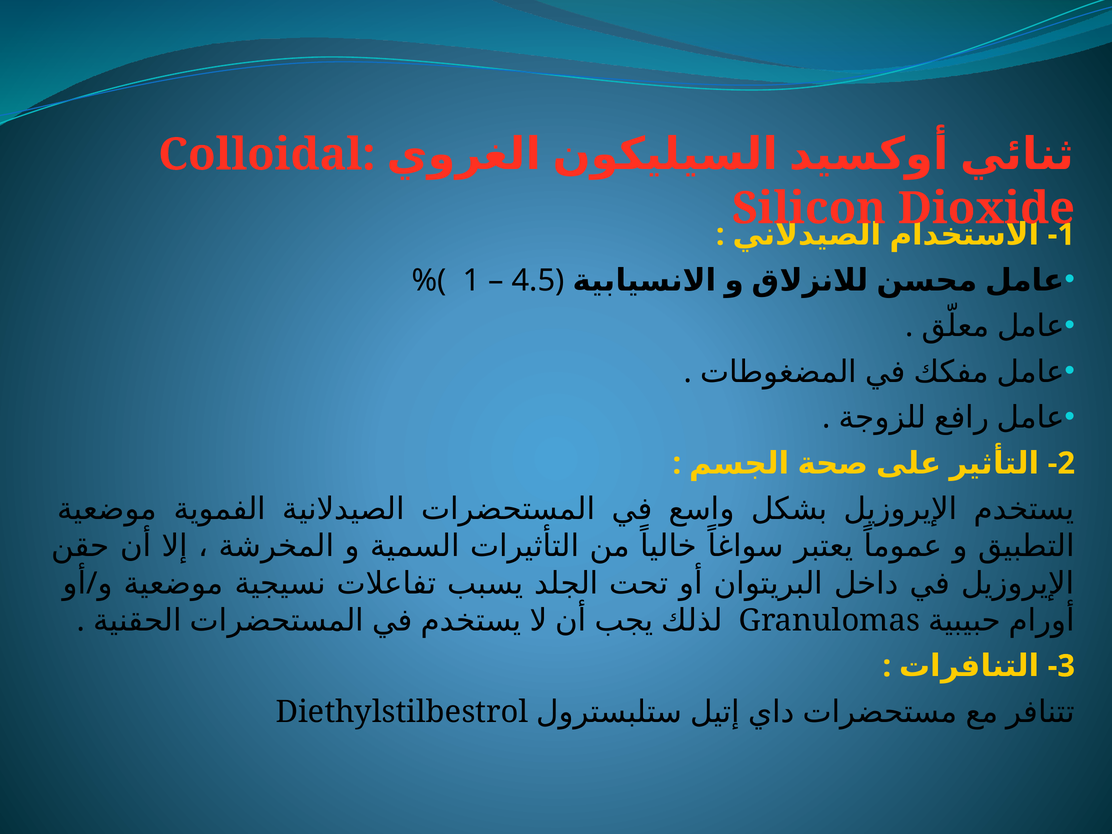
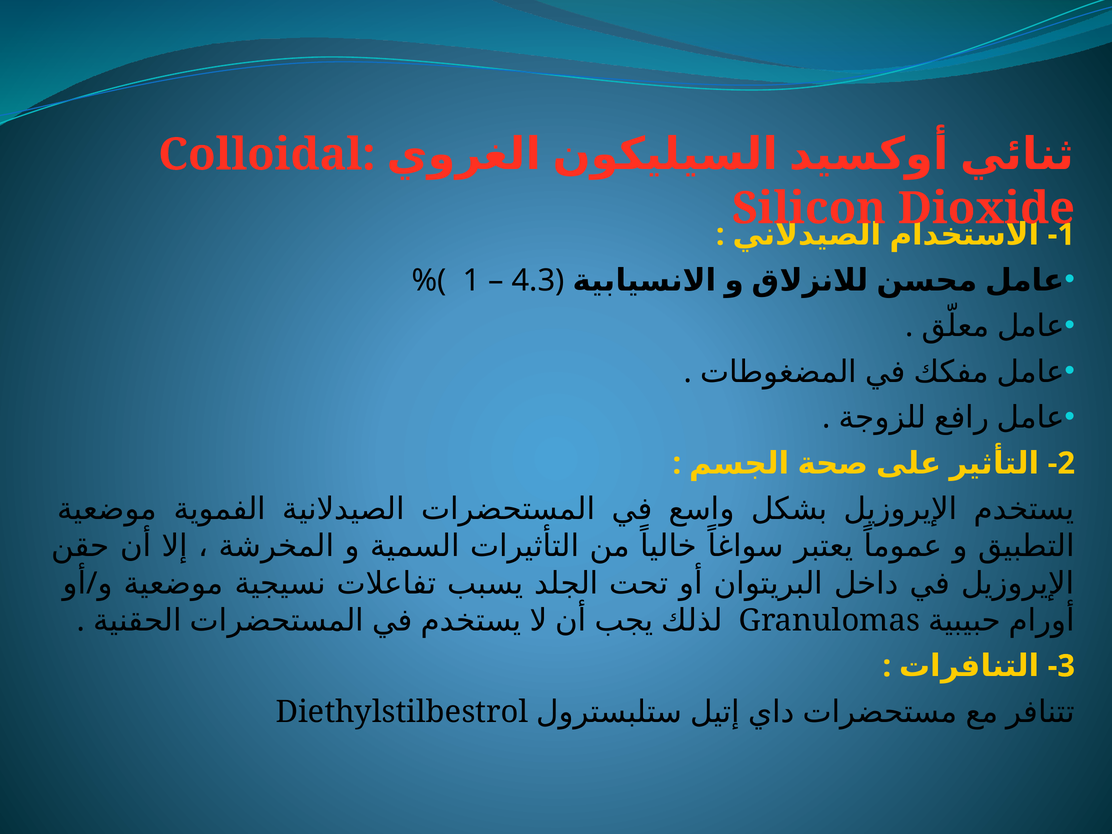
4.5: 4.5 -> 4.3 (534, 280)
